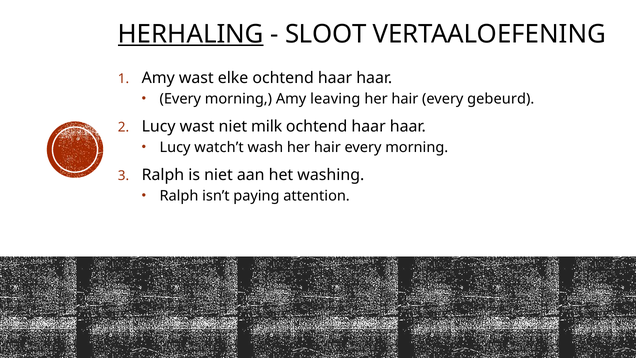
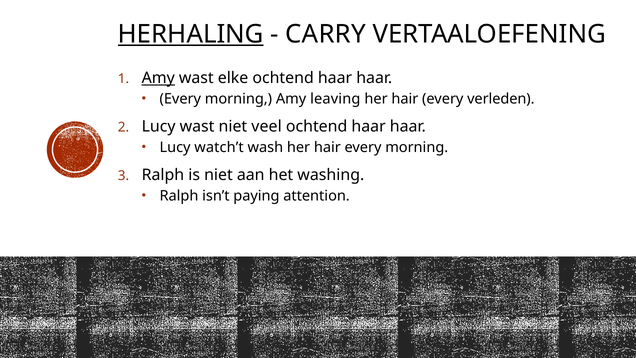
SLOOT: SLOOT -> CARRY (326, 34)
Amy underline: none -> present (158, 78)
gebeurd: gebeurd -> verleden (501, 99)
milk: milk -> veel (267, 127)
